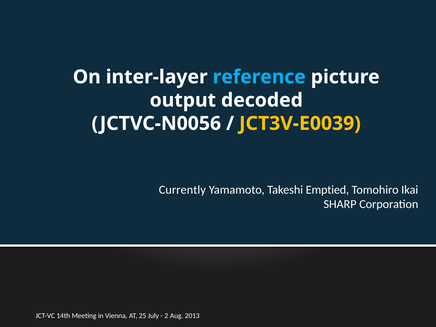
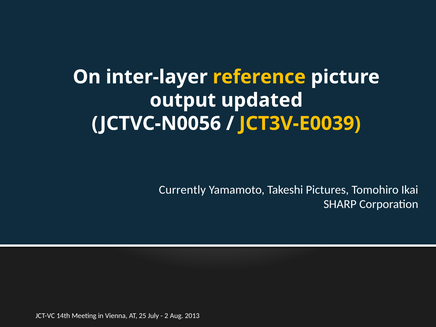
reference colour: light blue -> yellow (259, 77)
decoded: decoded -> updated (262, 100)
Emptied: Emptied -> Pictures (327, 190)
